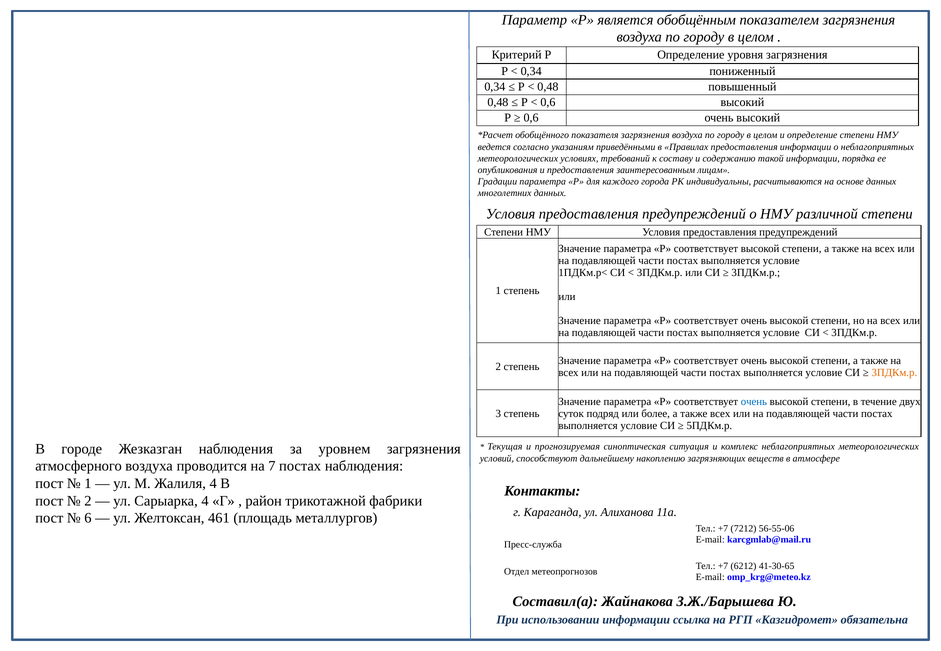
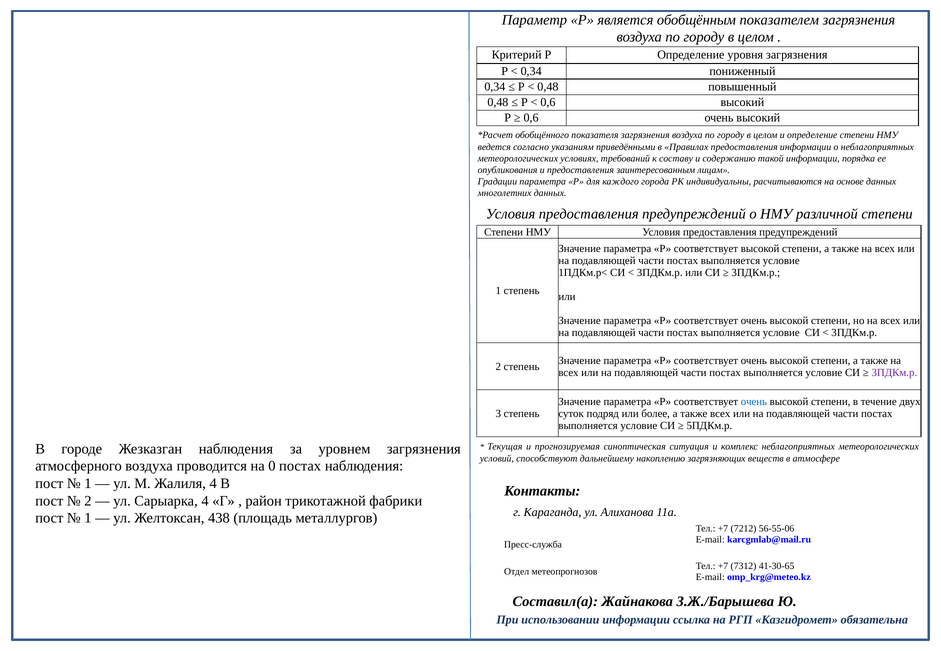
3ПДКм.р colour: orange -> purple (894, 373)
7: 7 -> 0 (272, 466)
6: 6 -> 1 (88, 519)
461: 461 -> 438 (219, 519)
6212: 6212 -> 7312 (744, 567)
